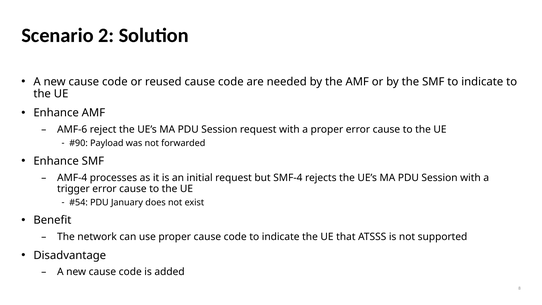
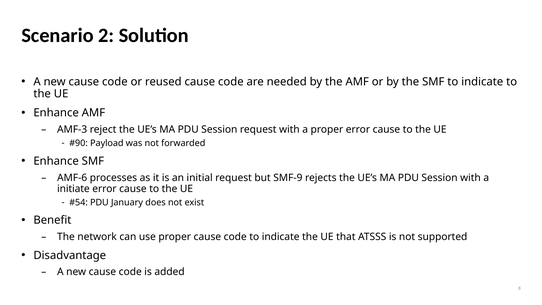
AMF-6: AMF-6 -> AMF-3 (72, 129)
AMF-4: AMF-4 -> AMF-6 (72, 178)
SMF-4: SMF-4 -> SMF-9 (288, 178)
trigger: trigger -> initiate (73, 189)
